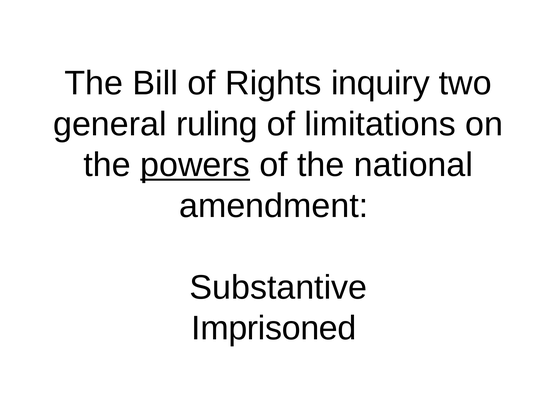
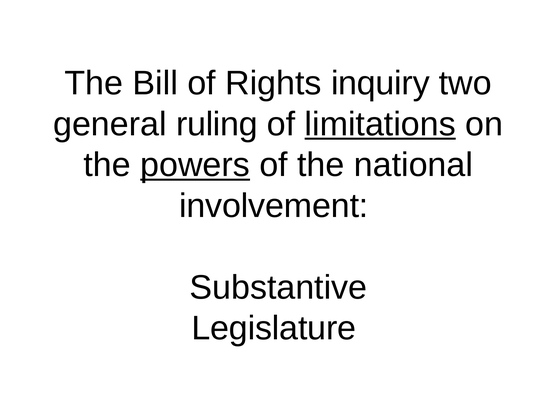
limitations underline: none -> present (380, 124)
amendment: amendment -> involvement (274, 206)
Imprisoned: Imprisoned -> Legislature (274, 328)
